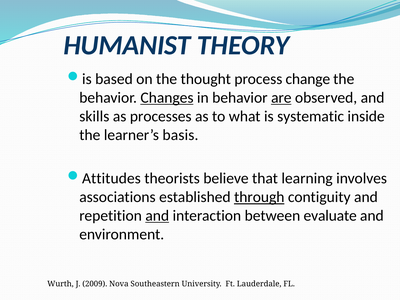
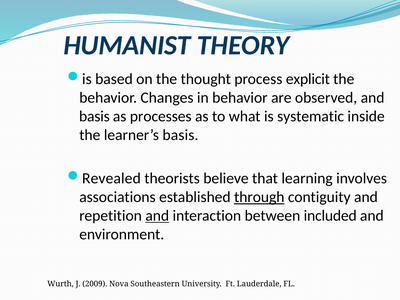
change: change -> explicit (308, 79)
Changes underline: present -> none (167, 98)
are underline: present -> none (281, 98)
skills: skills -> basis (94, 116)
Attitudes: Attitudes -> Revealed (111, 178)
evaluate: evaluate -> included (330, 216)
